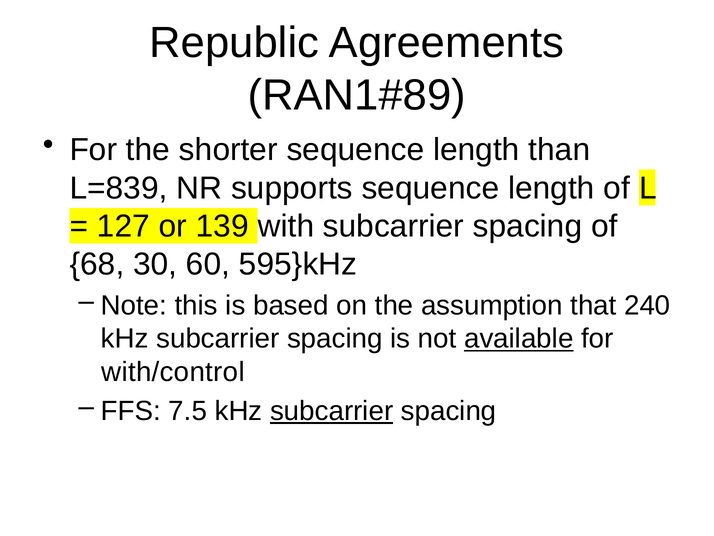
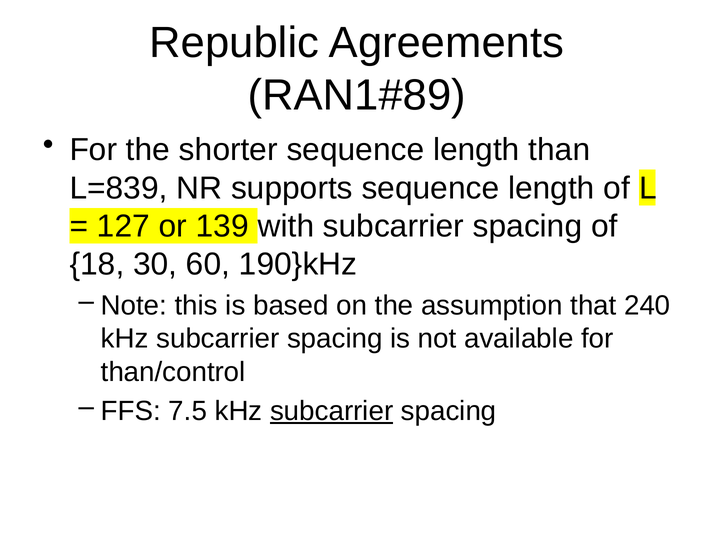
68: 68 -> 18 (97, 264)
595}kHz: 595}kHz -> 190}kHz (298, 264)
available underline: present -> none (519, 338)
with/control: with/control -> than/control (173, 372)
